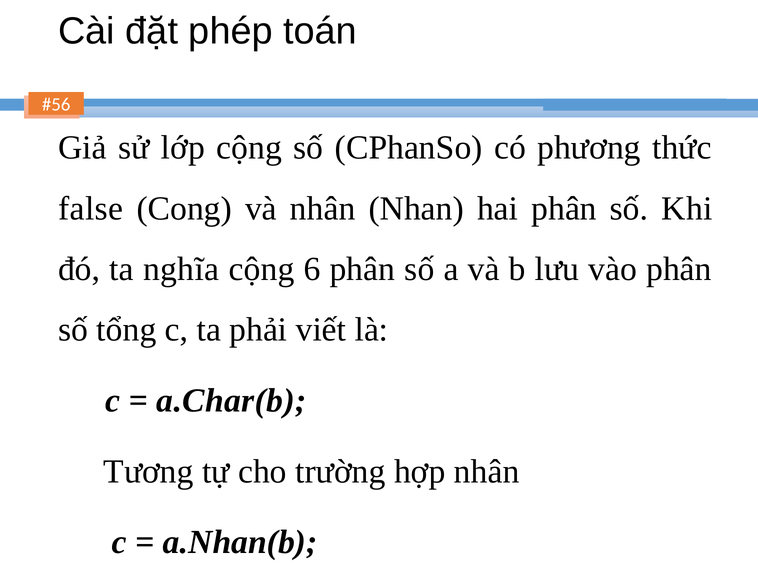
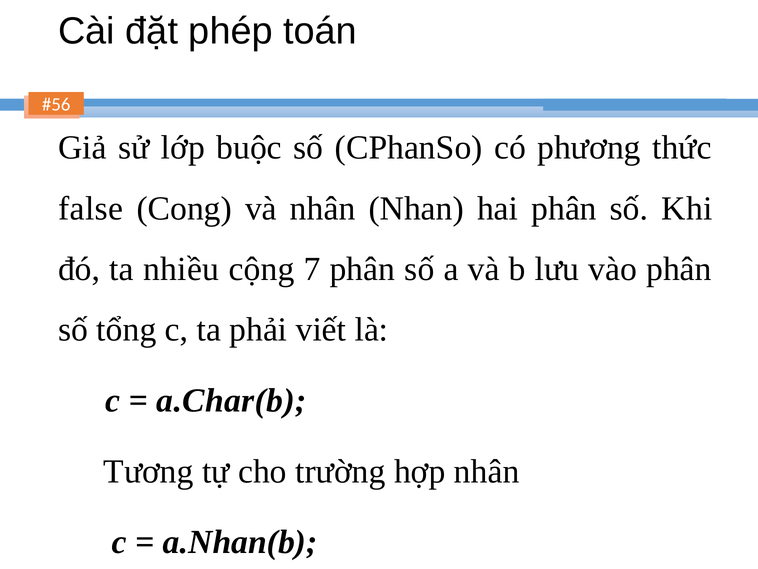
lớp cộng: cộng -> buộc (249, 148)
nghĩa: nghĩa -> nhiều (181, 269)
6: 6 -> 7 (312, 269)
